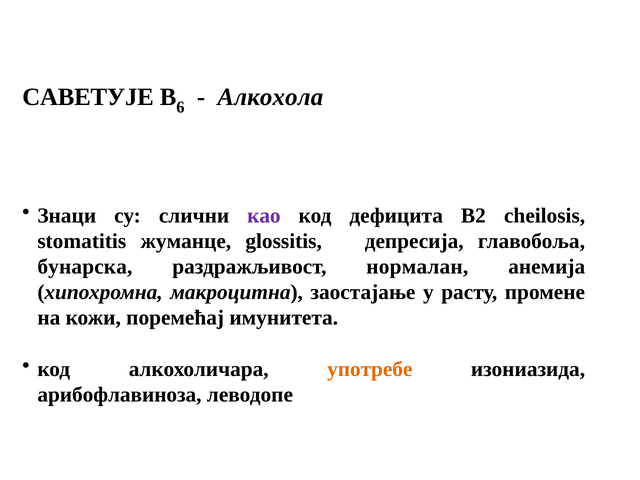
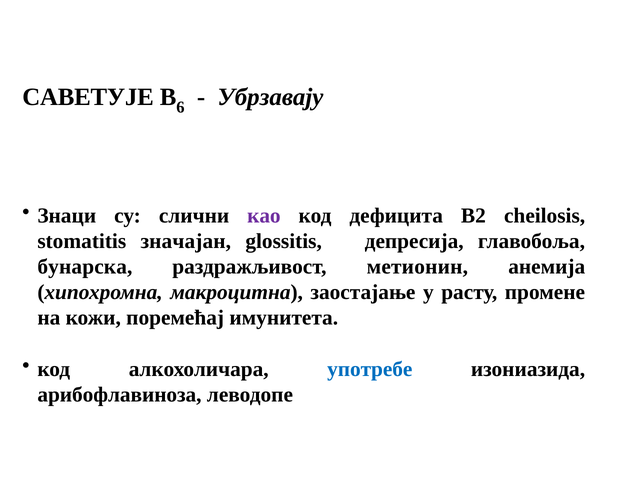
Алкохола: Алкохола -> Убрзавају (270, 97)
жуманце: жуманце -> значајан (186, 241)
нормалан: нормалан -> метионин (417, 267)
употребе colour: orange -> blue (370, 369)
